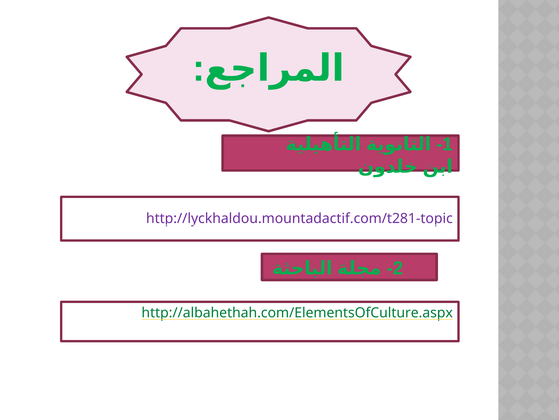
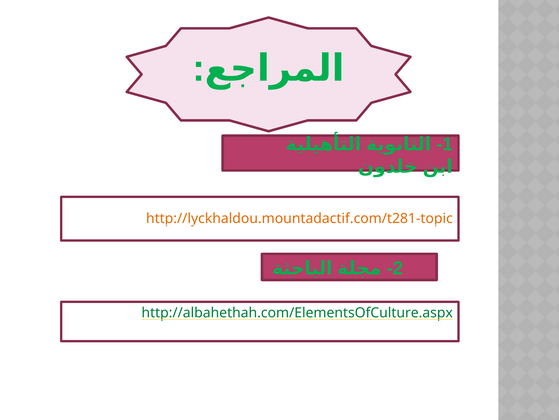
http://lyckhaldou.mountadactif.com/t281-topic colour: purple -> orange (299, 218)
